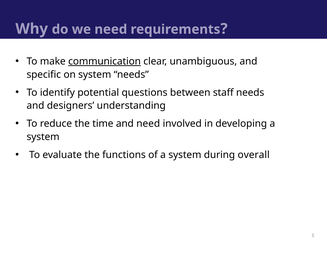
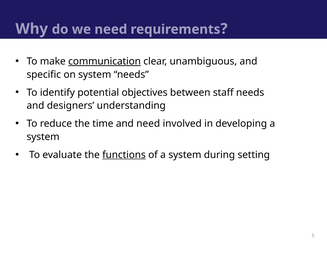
questions: questions -> objectives (145, 92)
functions underline: none -> present (124, 155)
overall: overall -> setting (254, 155)
